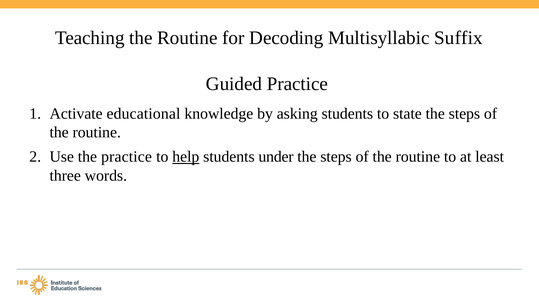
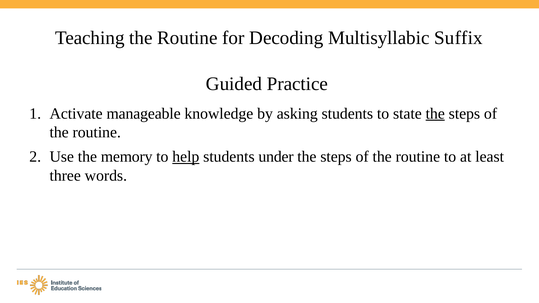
educational: educational -> manageable (144, 114)
the underline: none -> present (435, 114)
the practice: practice -> memory (127, 157)
